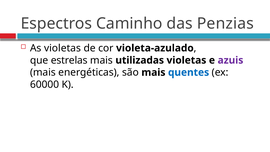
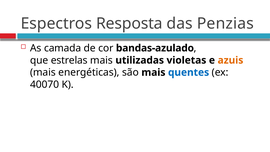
Caminho: Caminho -> Resposta (129, 24)
As violetas: violetas -> camada (63, 48)
violeta-azulado: violeta-azulado -> bandas-azulado (155, 48)
azuis colour: purple -> orange (230, 60)
60000: 60000 -> 40070 (45, 85)
